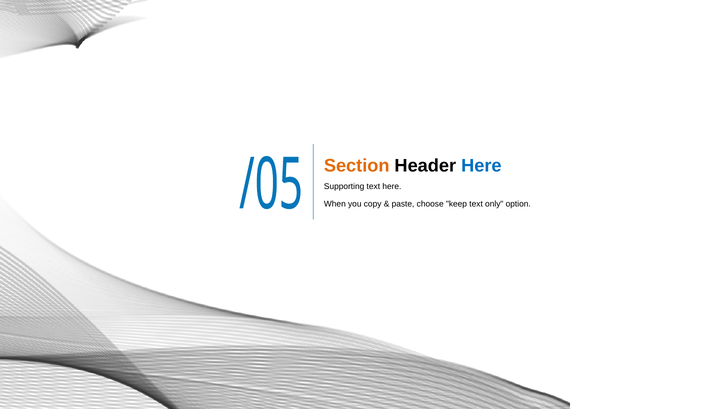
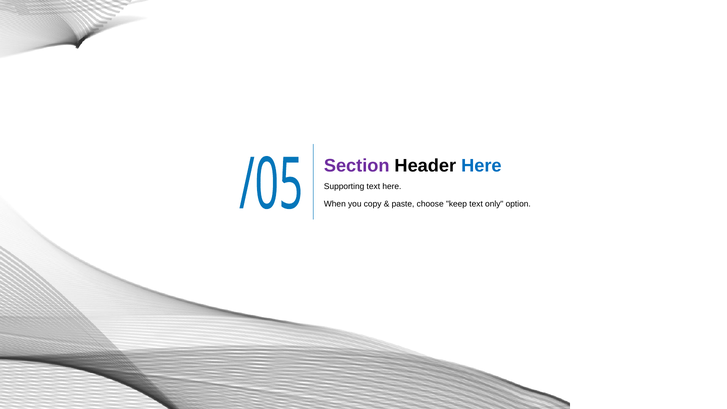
Section colour: orange -> purple (357, 165)
